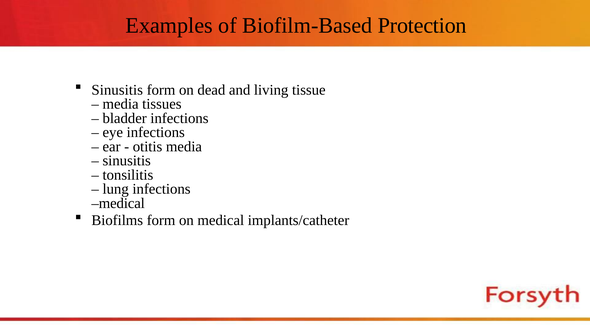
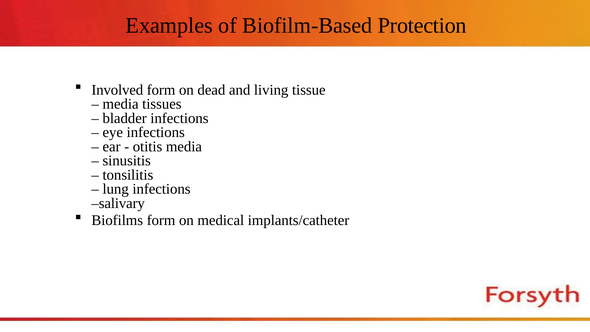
Sinusitis: Sinusitis -> Involved (117, 90)
medical: medical -> salivary (118, 203)
